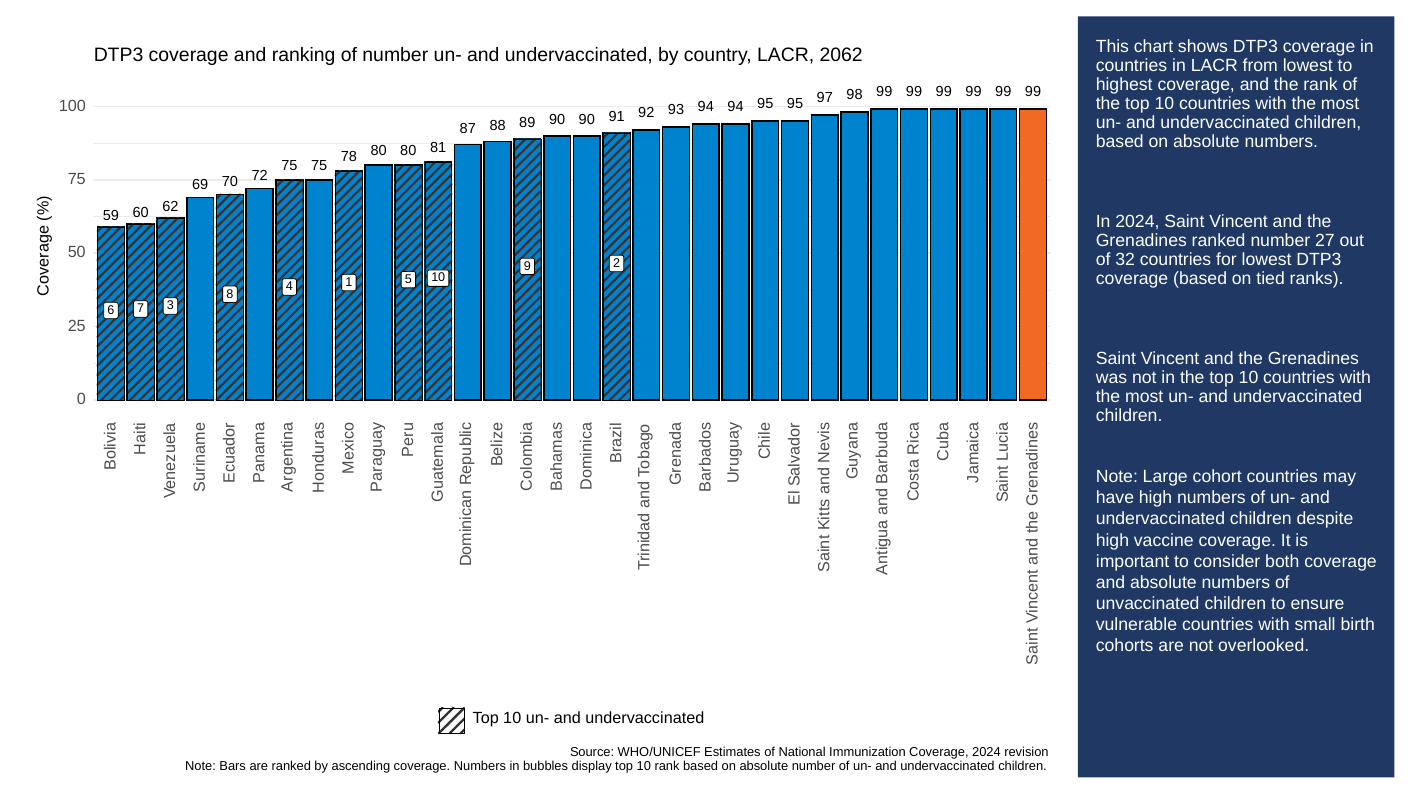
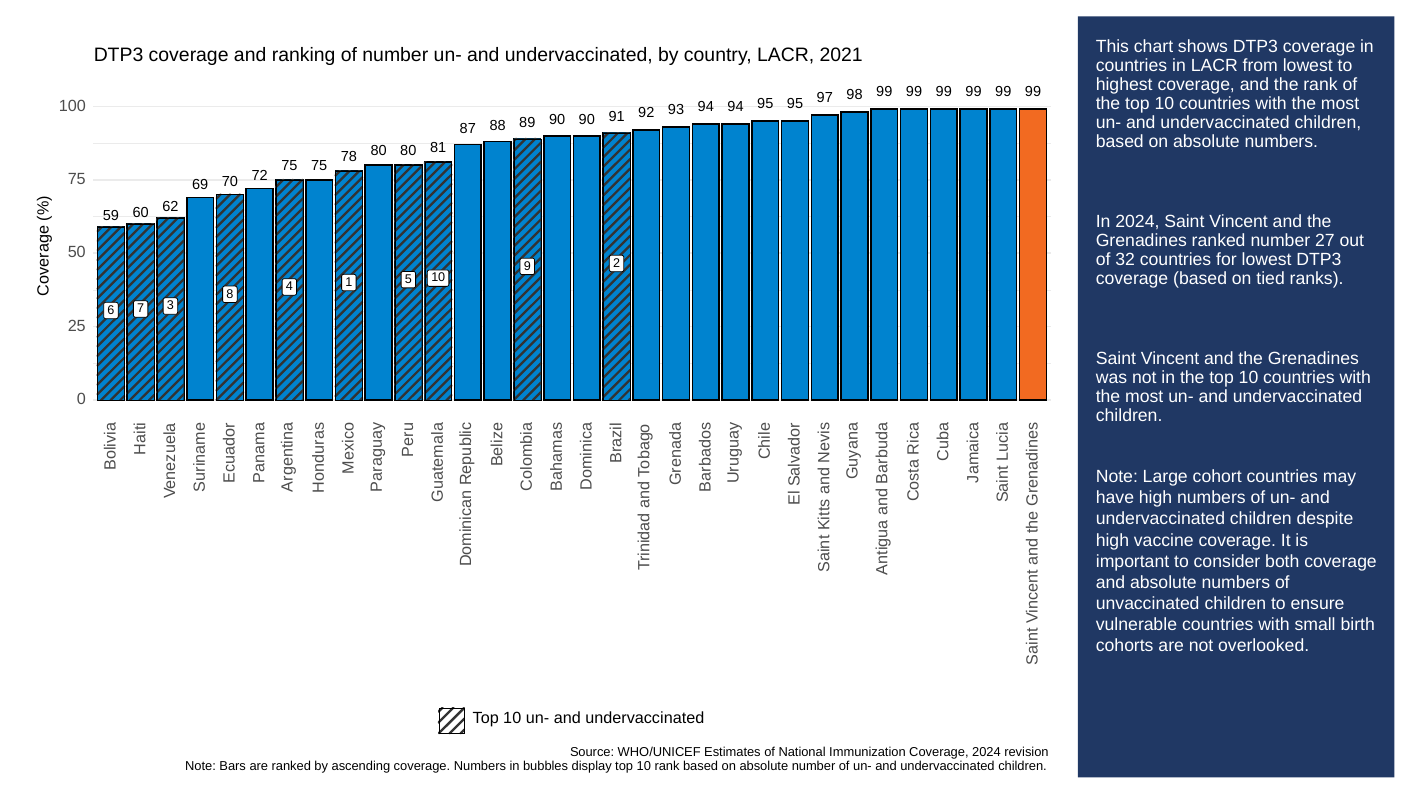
2062: 2062 -> 2021 (841, 55)
